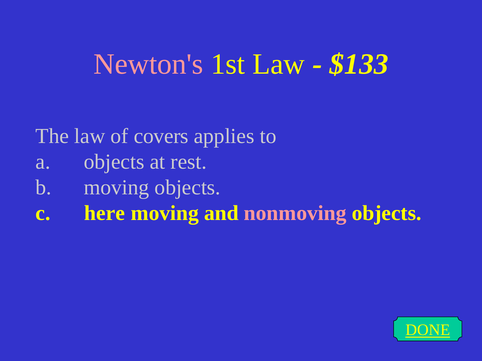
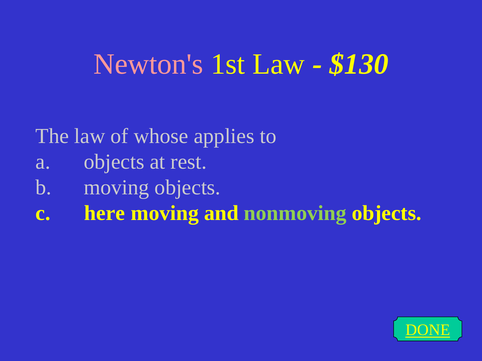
$133: $133 -> $130 (359, 64)
covers: covers -> whose (161, 136)
nonmoving colour: pink -> light green (295, 213)
